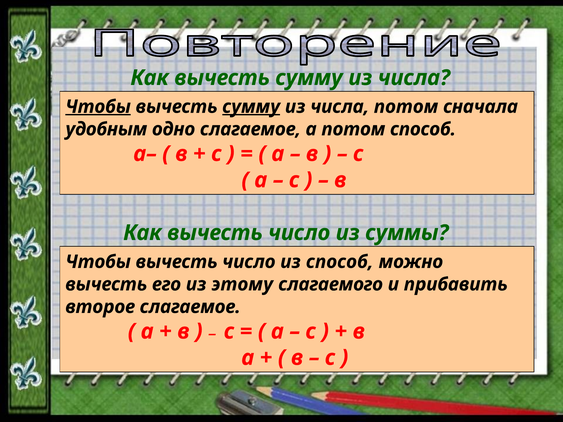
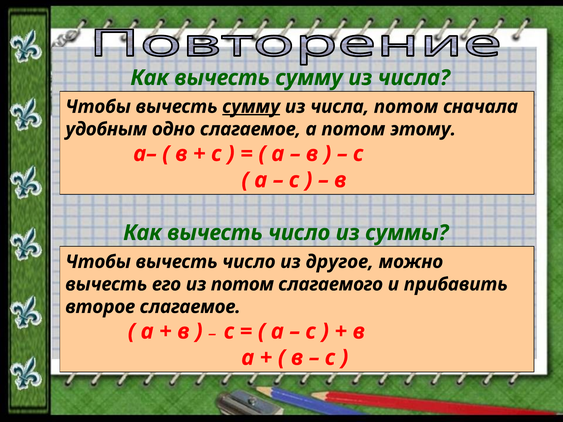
Чтобы underline: present -> none (98, 107)
потом способ: способ -> этому (423, 129)
из способ: способ -> другое (340, 262)
из этому: этому -> потом (242, 284)
